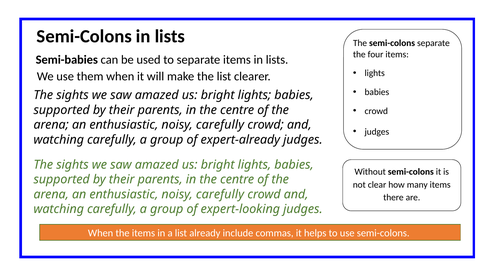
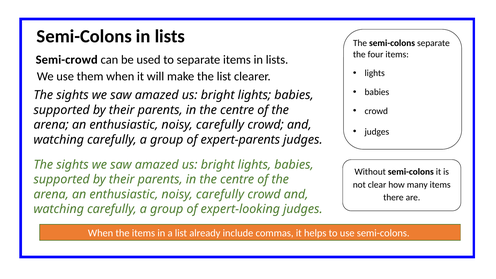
Semi-babies: Semi-babies -> Semi-crowd (67, 60)
expert-already: expert-already -> expert-parents (240, 140)
